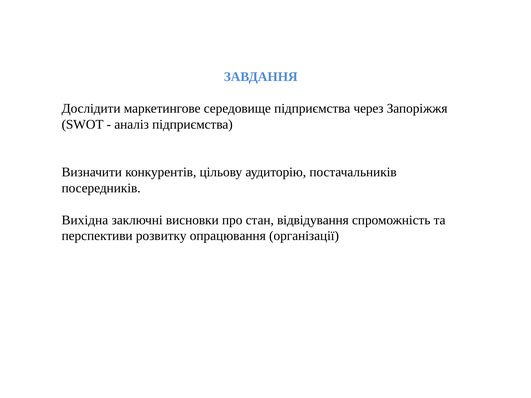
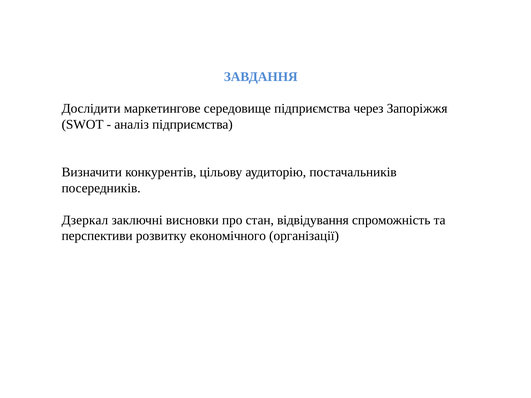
Вихідна: Вихідна -> Дзеркал (85, 220)
опрацювання: опрацювання -> економічного (228, 236)
